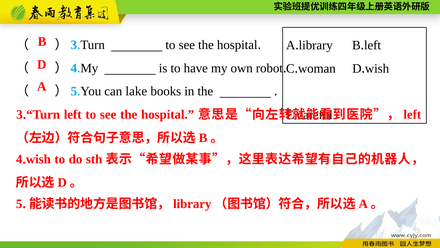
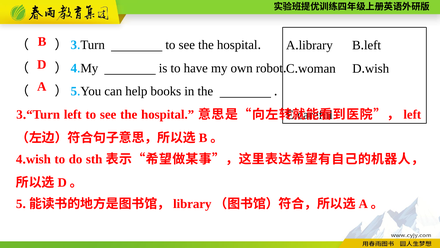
lake: lake -> help (136, 91)
